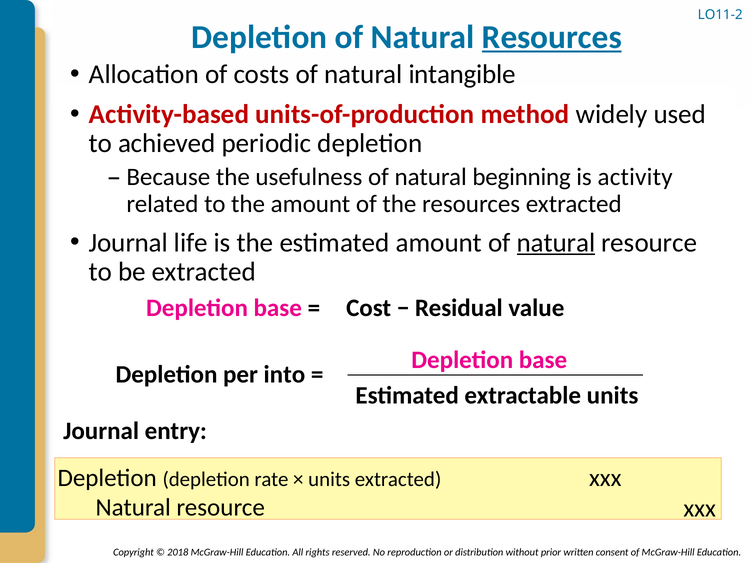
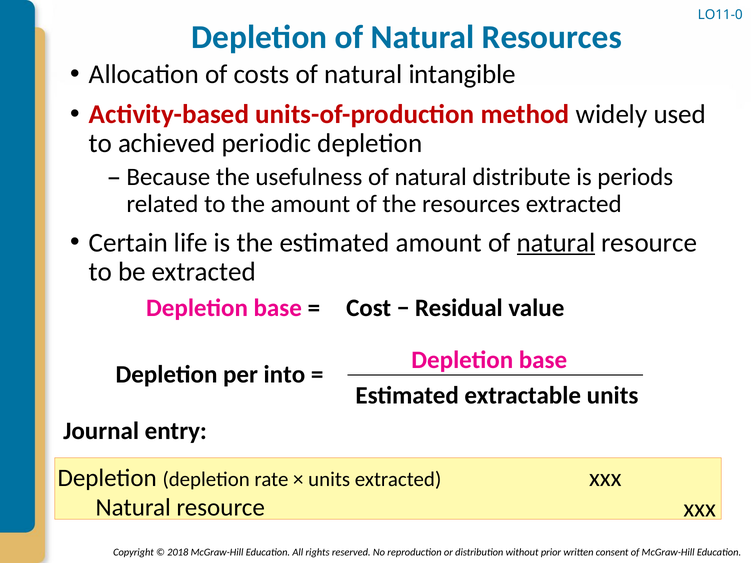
LO11-2: LO11-2 -> LO11-0 (720, 15)
Resources underline: present -> none (552, 37)
beginning: beginning -> distribute (522, 177)
activity: activity -> periods (635, 177)
Journal: Journal -> Certain (128, 243)
